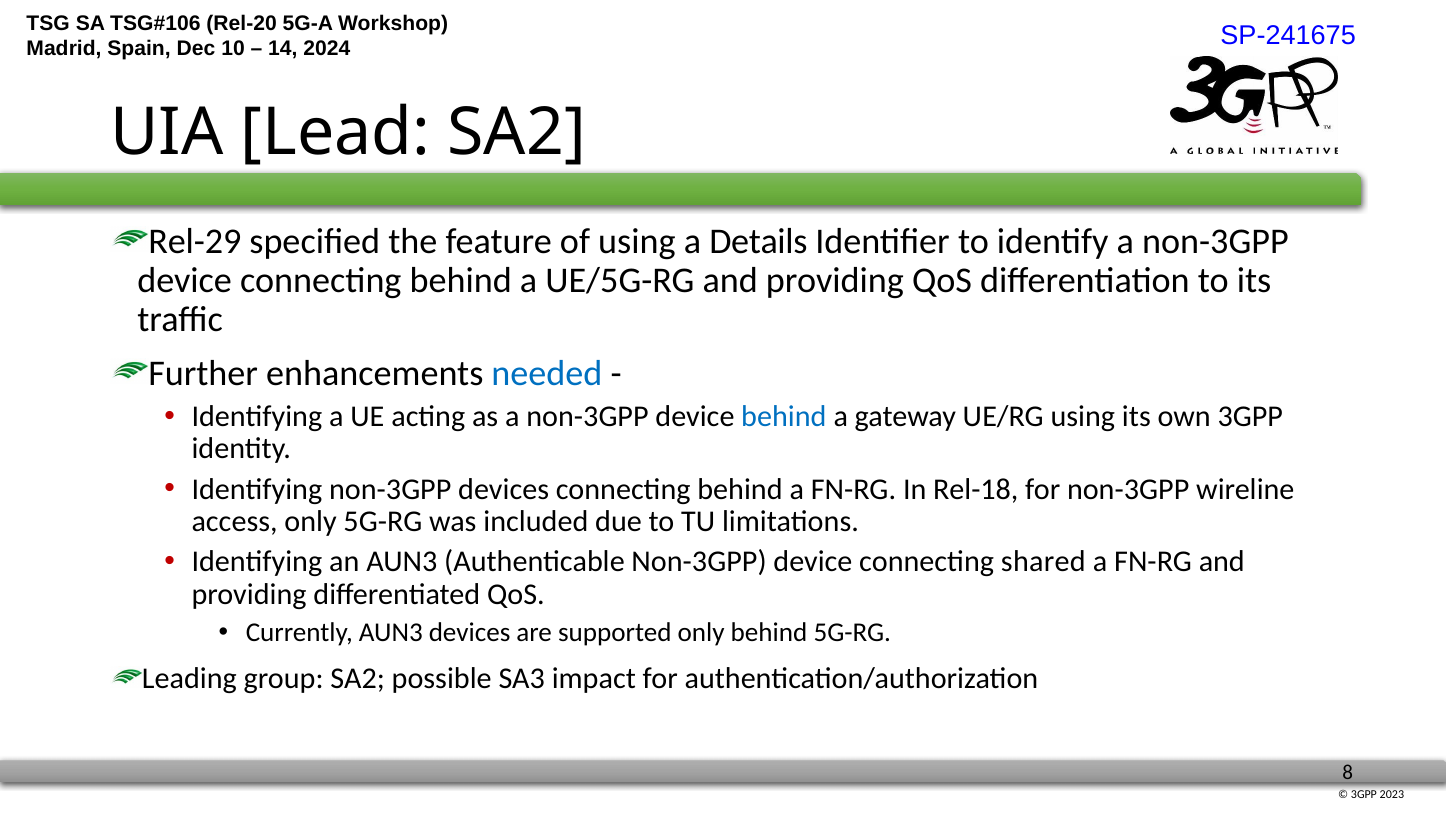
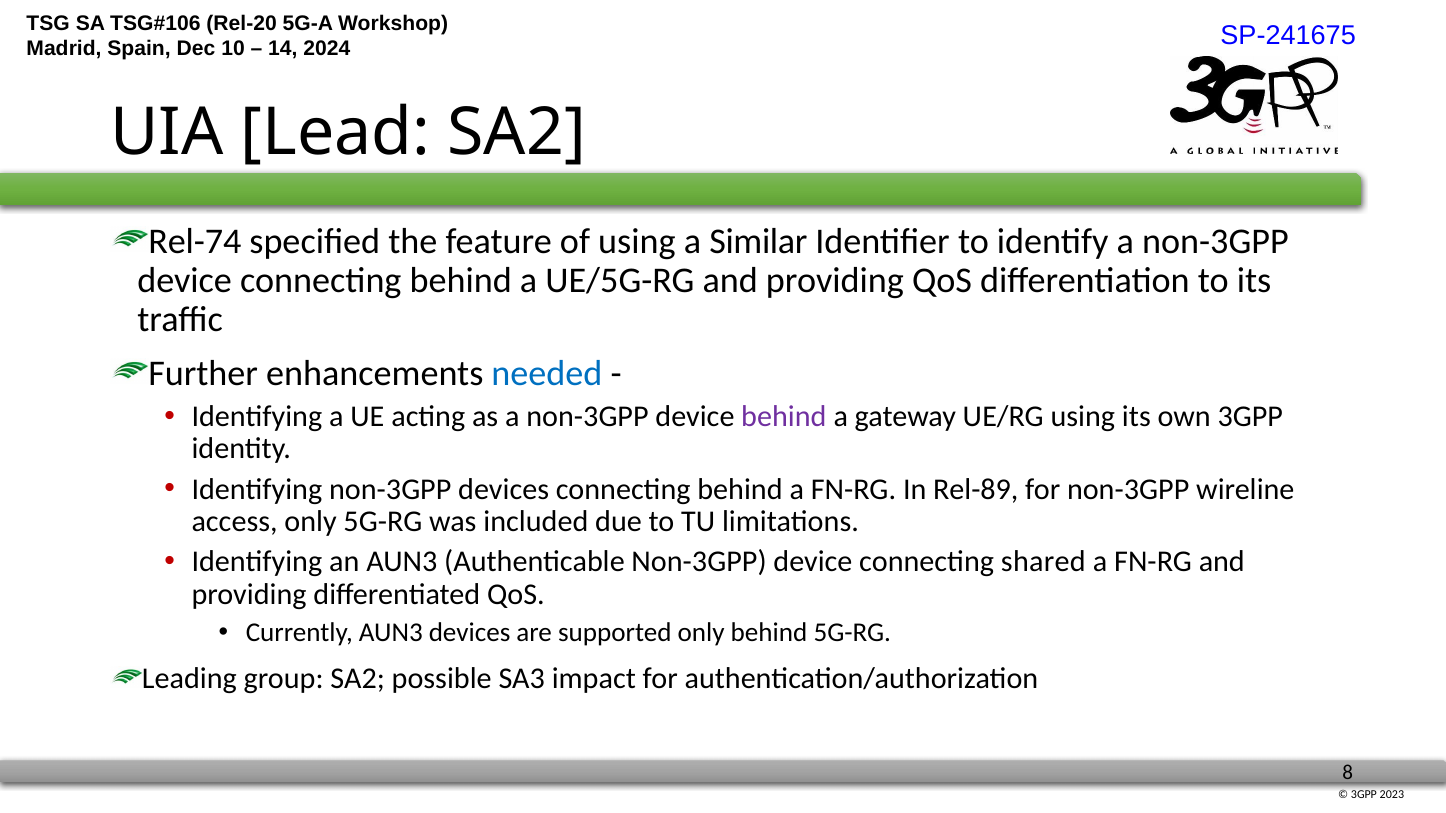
Rel-29: Rel-29 -> Rel-74 (195, 241)
Details: Details -> Similar (758, 241)
behind colour: blue -> purple (784, 417)
Rel-18: Rel-18 -> Rel-89 (976, 489)
